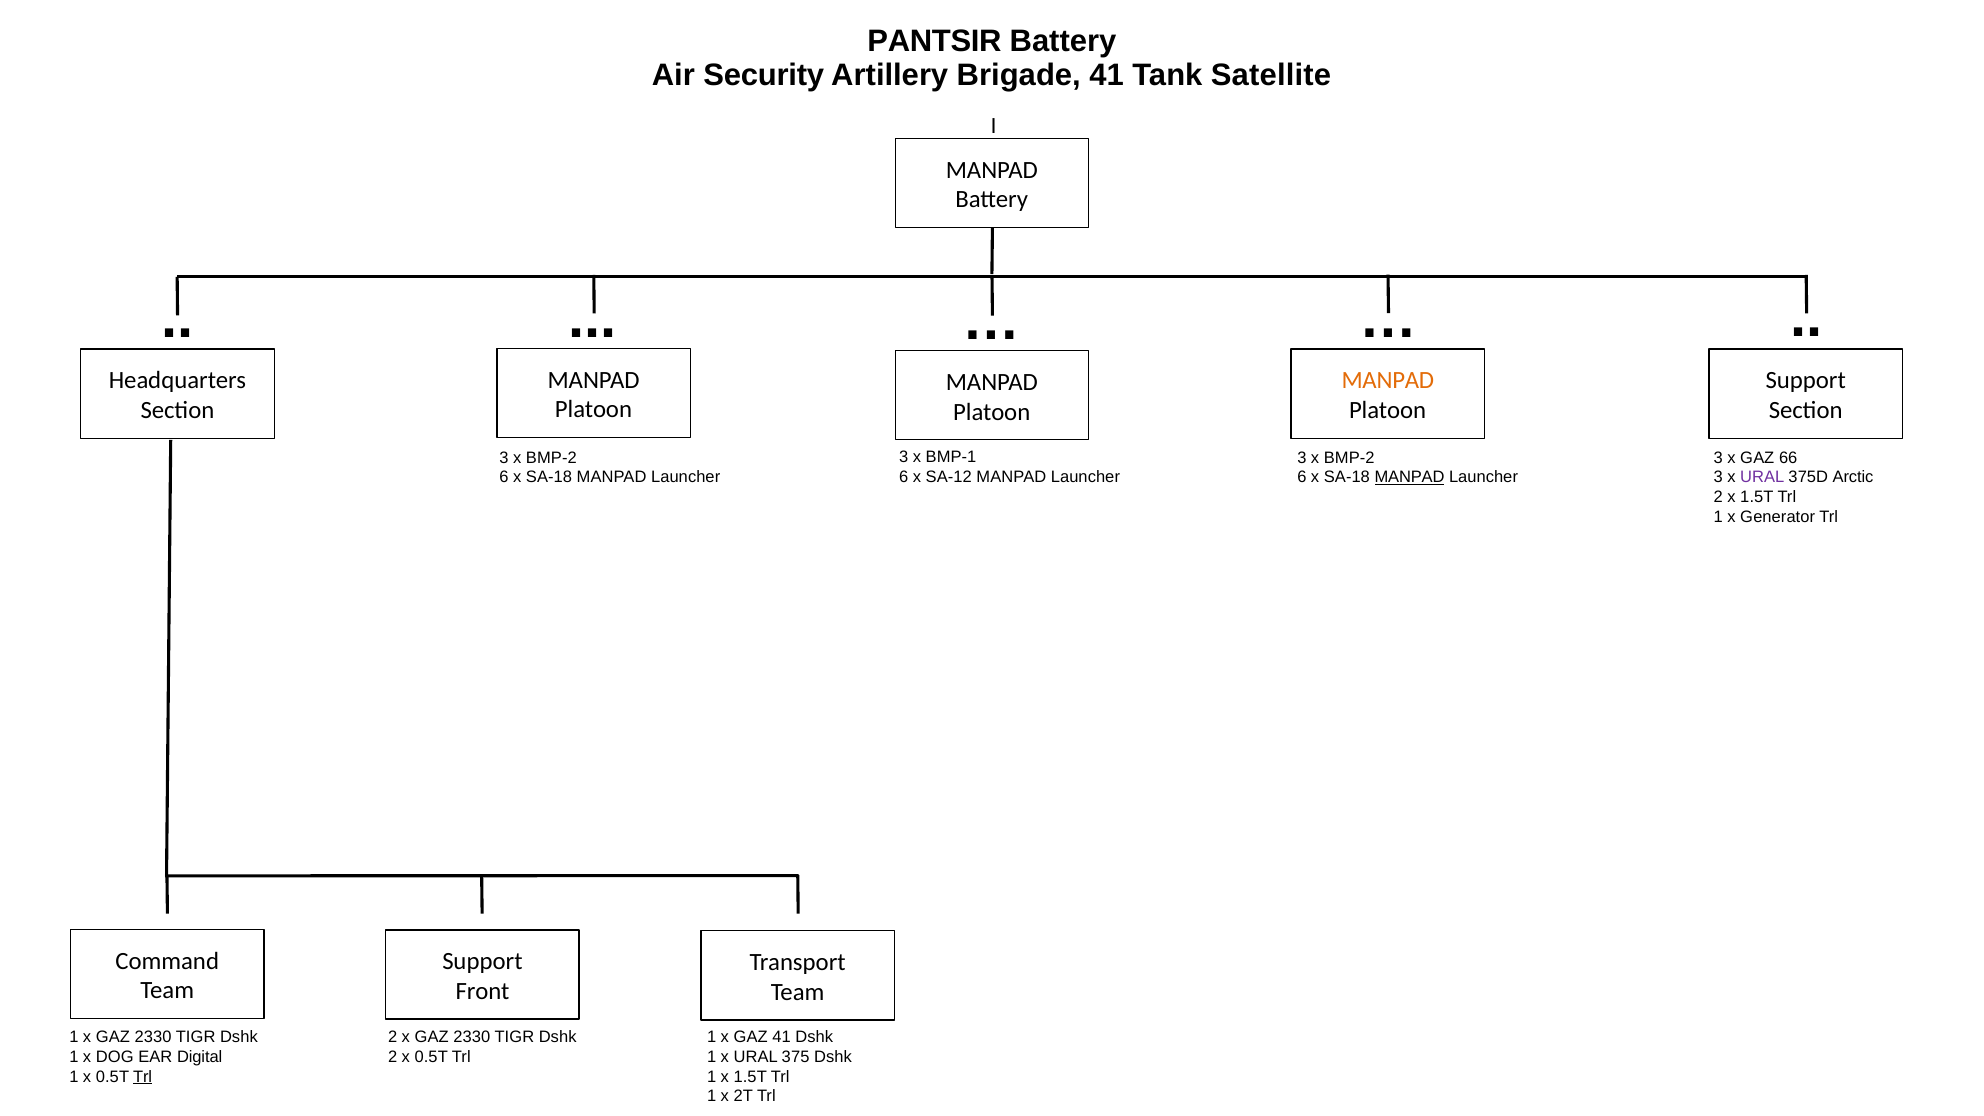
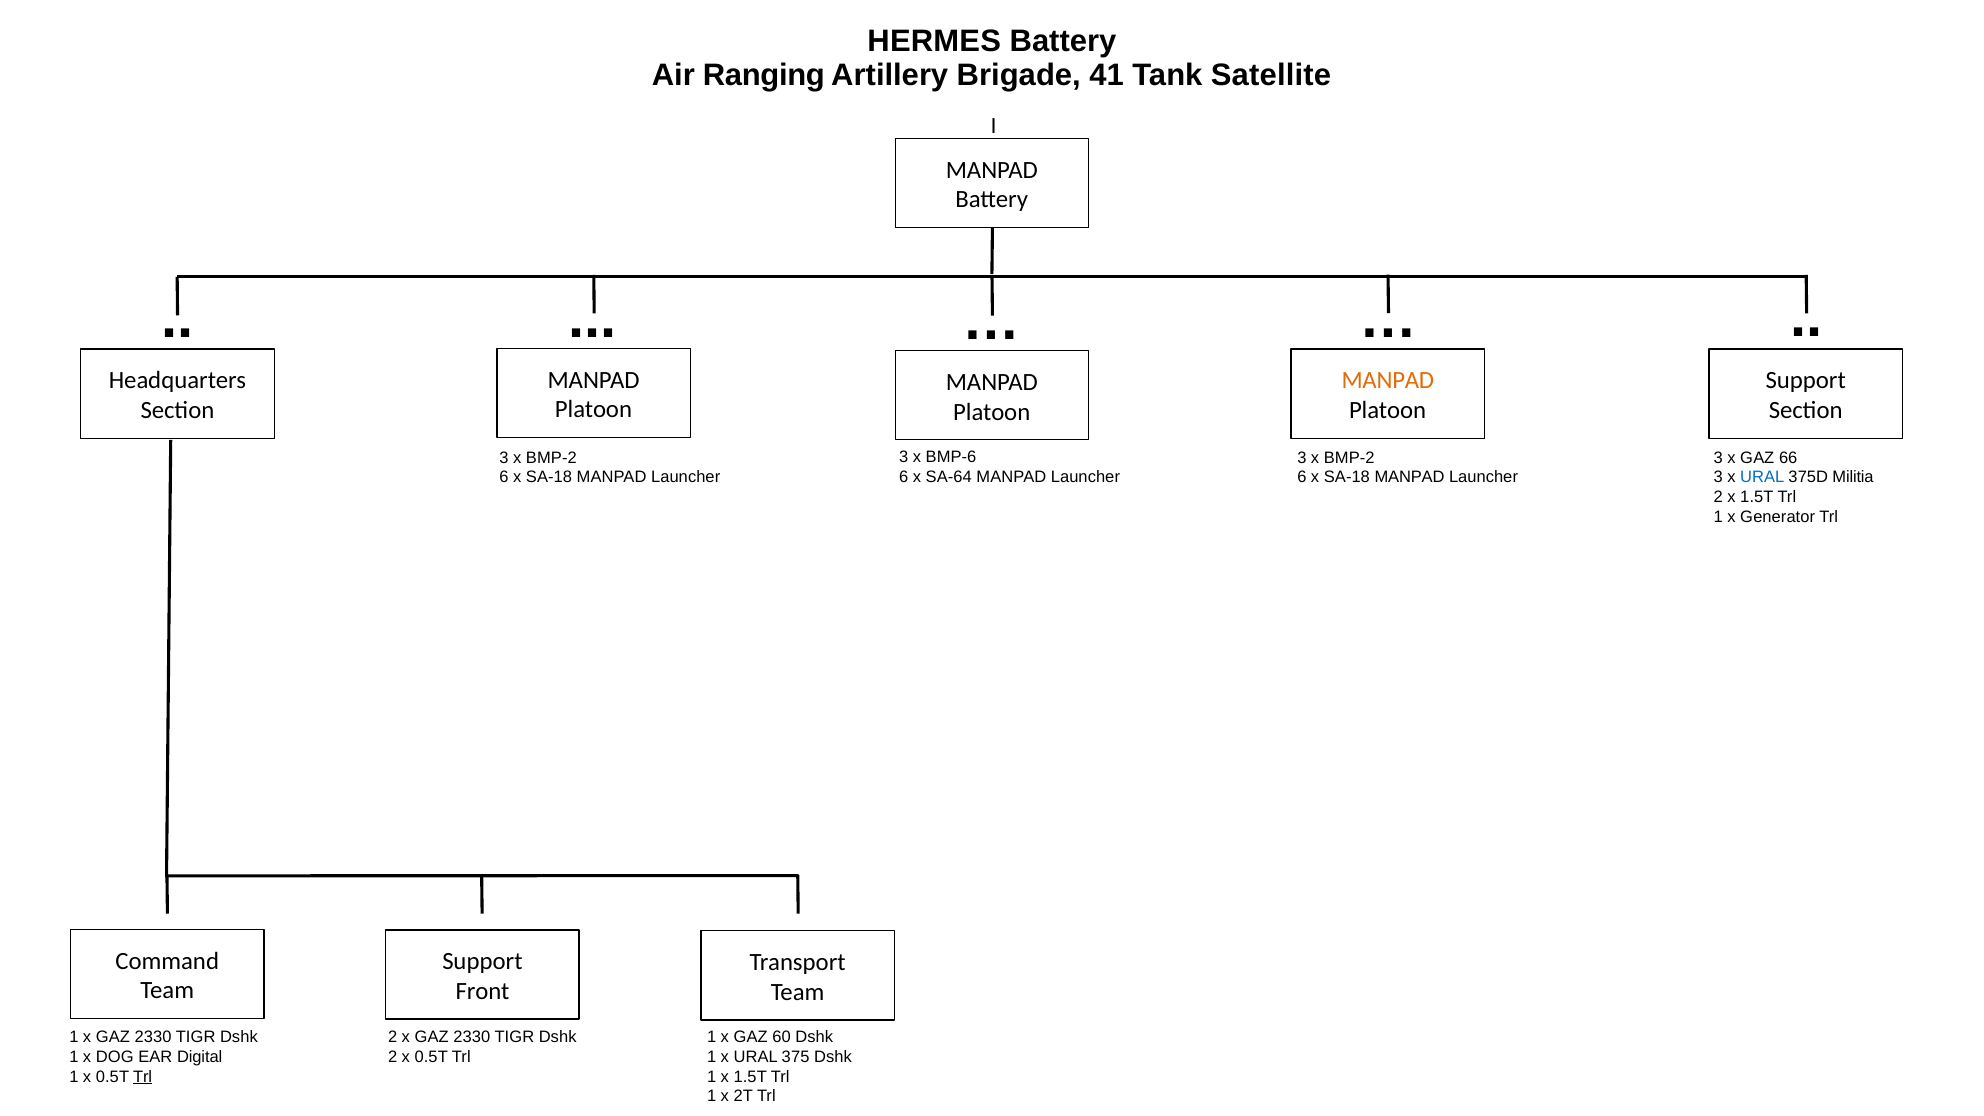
PANTSIR: PANTSIR -> HERMES (934, 42)
Security: Security -> Ranging (764, 75)
BMP-1: BMP-1 -> BMP-6 (951, 457)
SA-12: SA-12 -> SA-64 (949, 477)
MANPAD underline: present -> none (1410, 477)
URAL colour: purple -> blue (1762, 477)
Arctic: Arctic -> Militia (1853, 477)
GAZ 41: 41 -> 60 (782, 1037)
